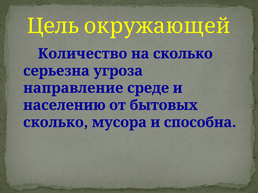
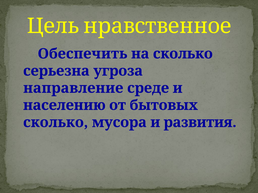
окружающей: окружающей -> нравственное (157, 26)
Количество: Количество -> Обеспечить (83, 54)
способна: способна -> развития (200, 123)
